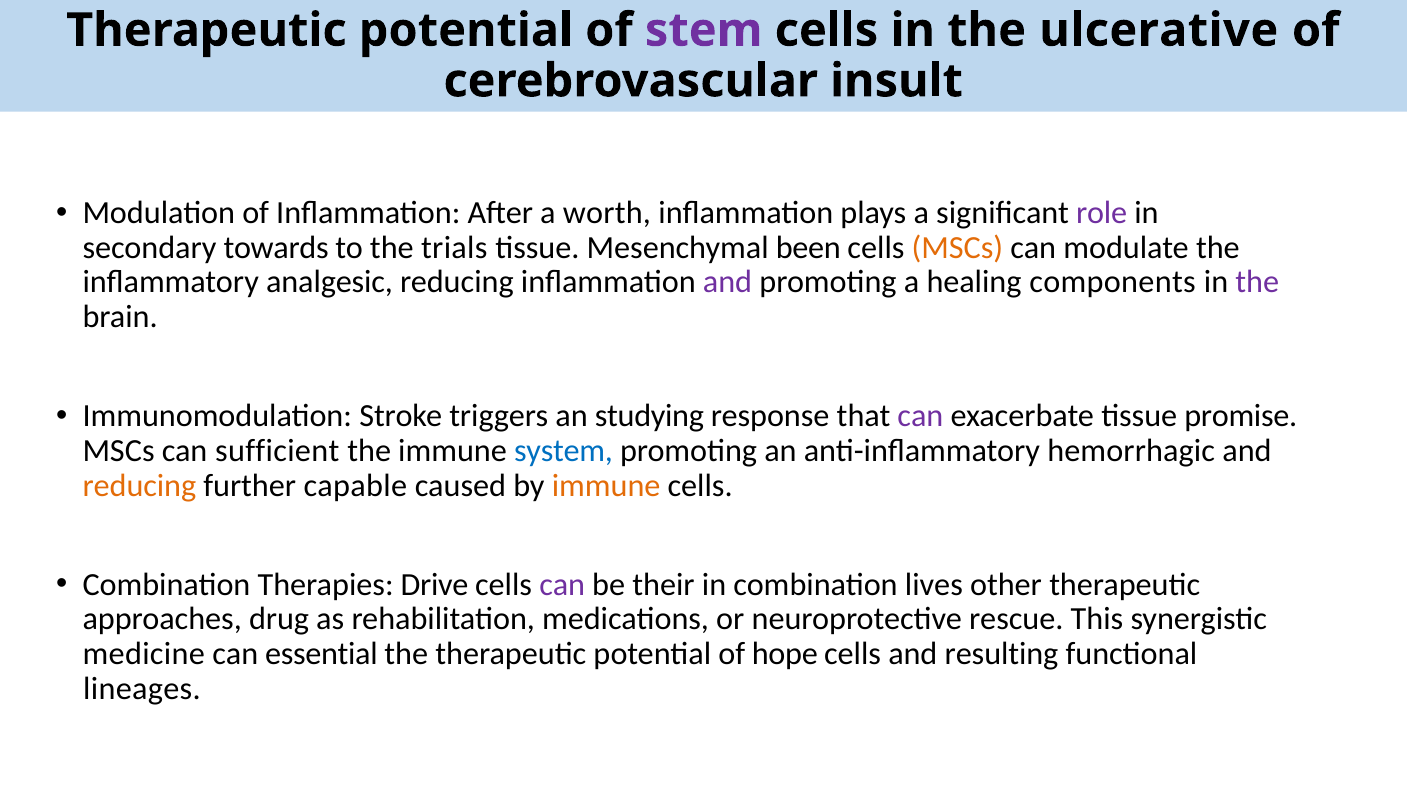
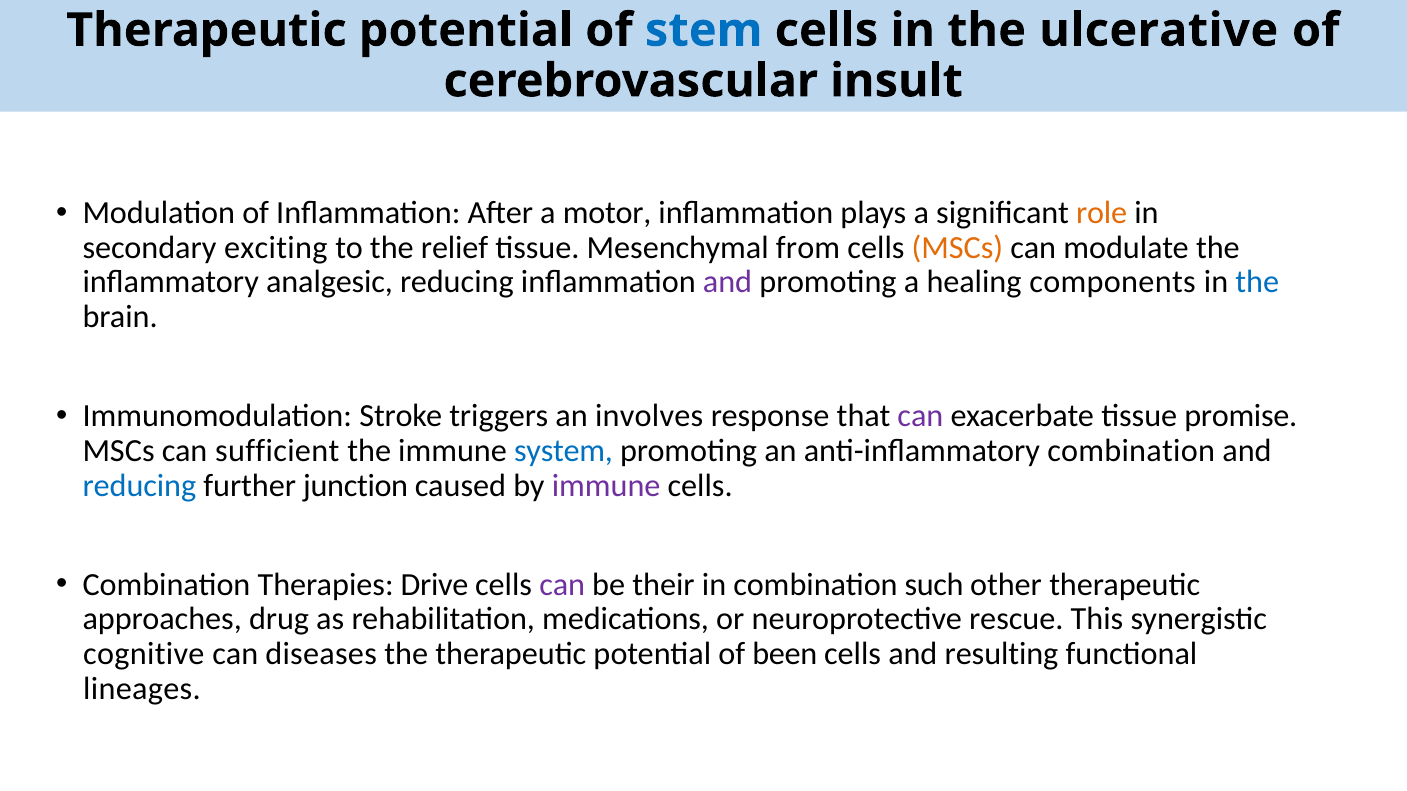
stem colour: purple -> blue (704, 30)
worth: worth -> motor (607, 213)
role colour: purple -> orange (1102, 213)
towards: towards -> exciting (276, 248)
trials: trials -> relief (455, 248)
been: been -> from (808, 248)
the colour: purple -> blue (1257, 282)
studying: studying -> involves (649, 416)
anti-inflammatory hemorrhagic: hemorrhagic -> combination (1131, 451)
reducing colour: orange -> blue (139, 486)
capable: capable -> junction (356, 486)
immune colour: orange -> purple (606, 486)
lives: lives -> such (934, 585)
medicine: medicine -> cognitive (144, 654)
essential: essential -> diseases (321, 654)
hope: hope -> been (785, 654)
